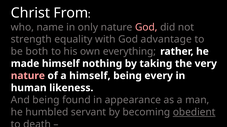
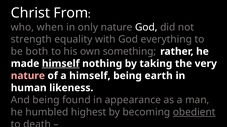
name: name -> when (50, 27)
God colour: pink -> white (146, 27)
advantage: advantage -> everything (166, 40)
everything: everything -> something (129, 52)
himself underline: none -> present (61, 64)
every: every -> earth (159, 76)
servant: servant -> highest (89, 113)
